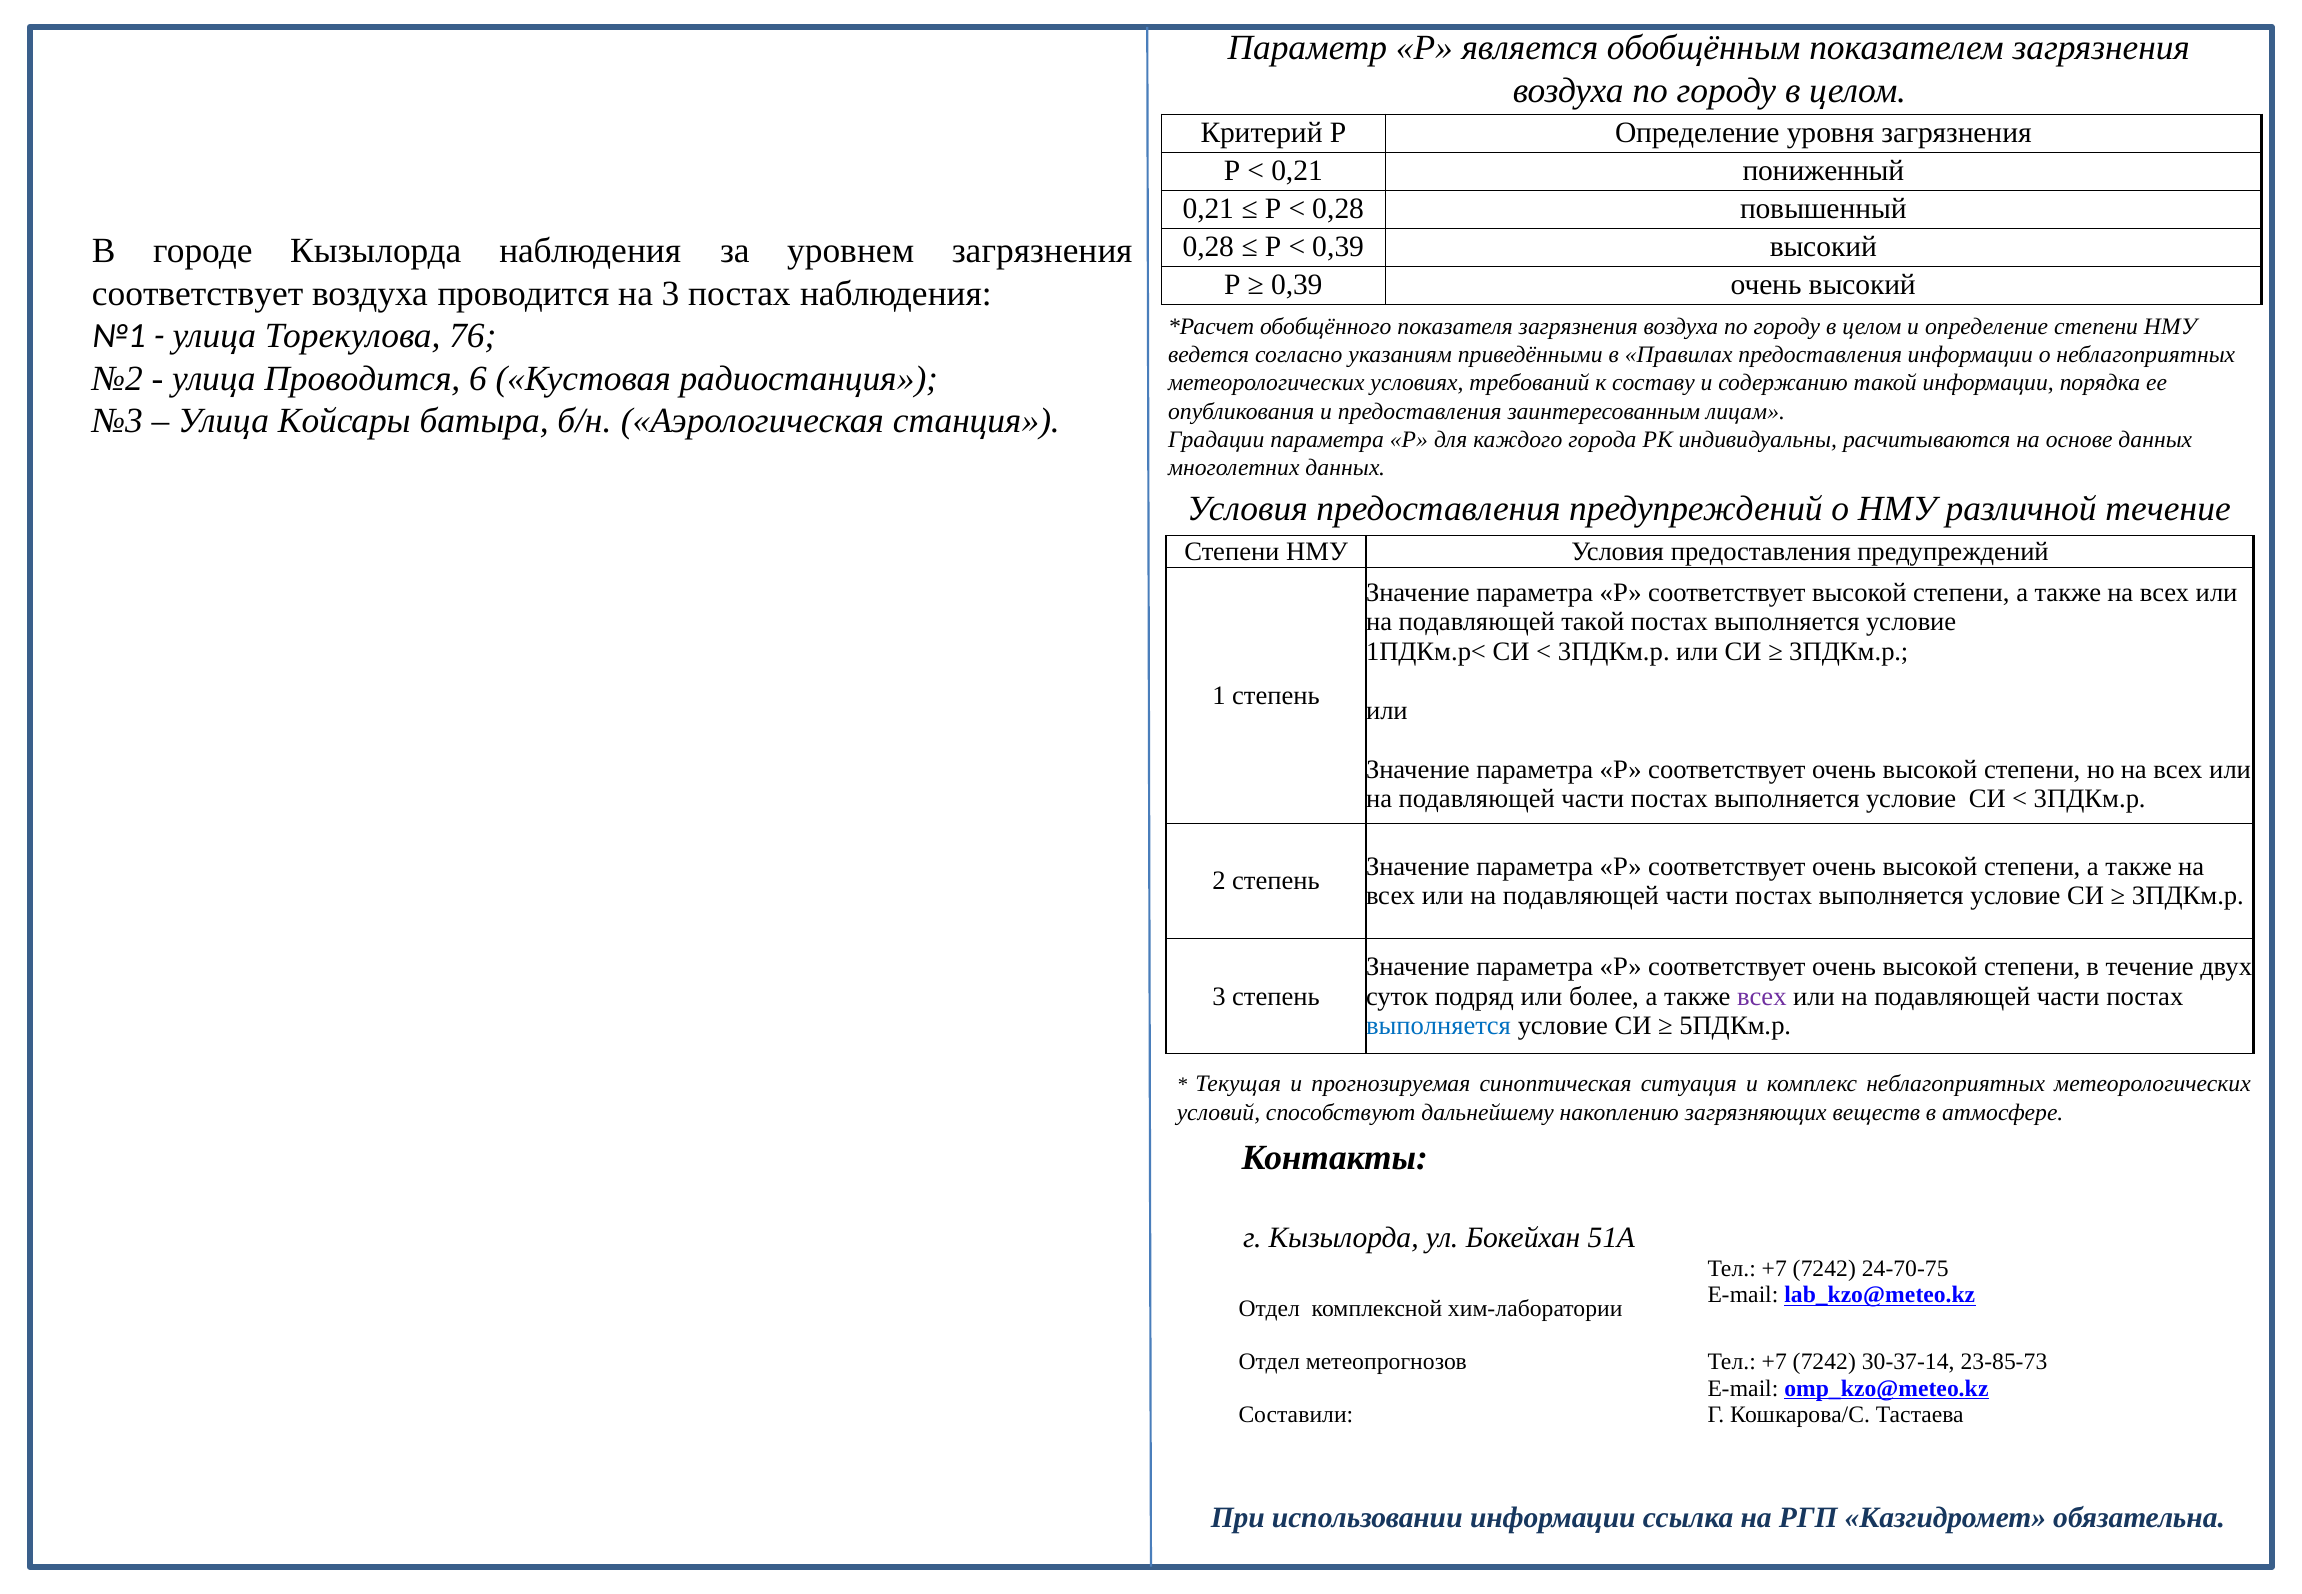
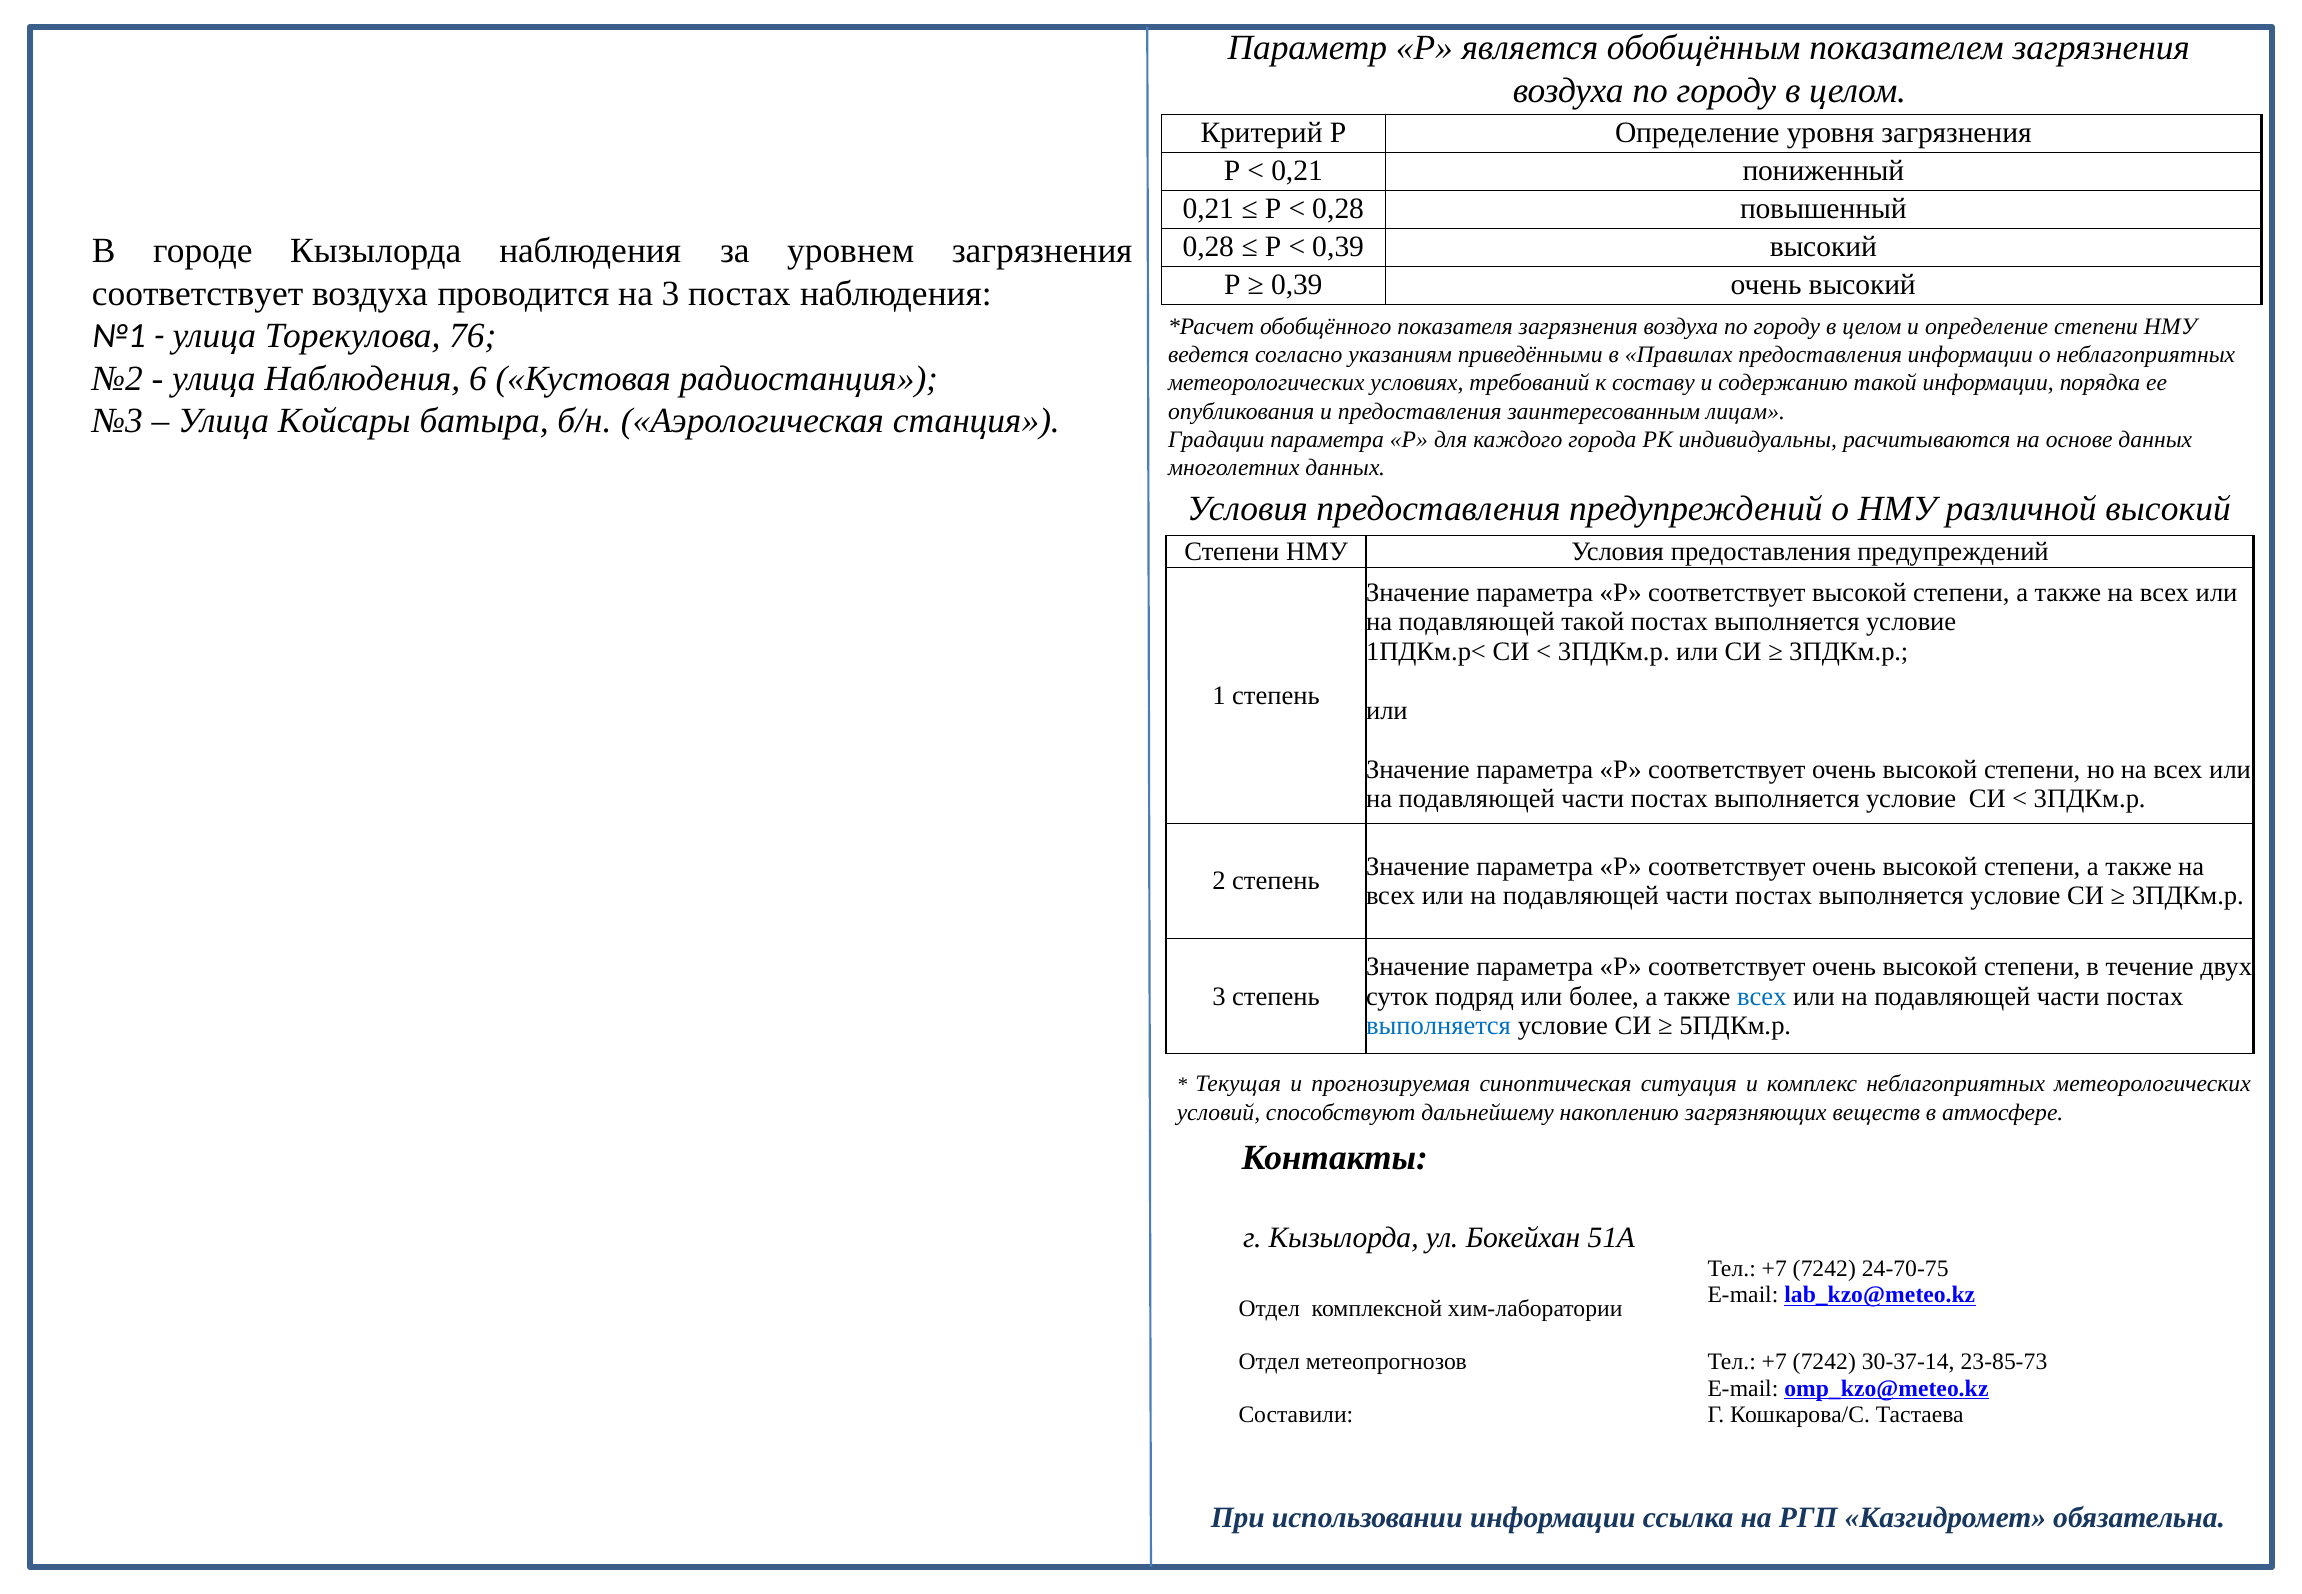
улица Проводится: Проводится -> Наблюдения (362, 378)
различной течение: течение -> высокий (2168, 508)
всех colour: purple -> blue (1762, 996)
